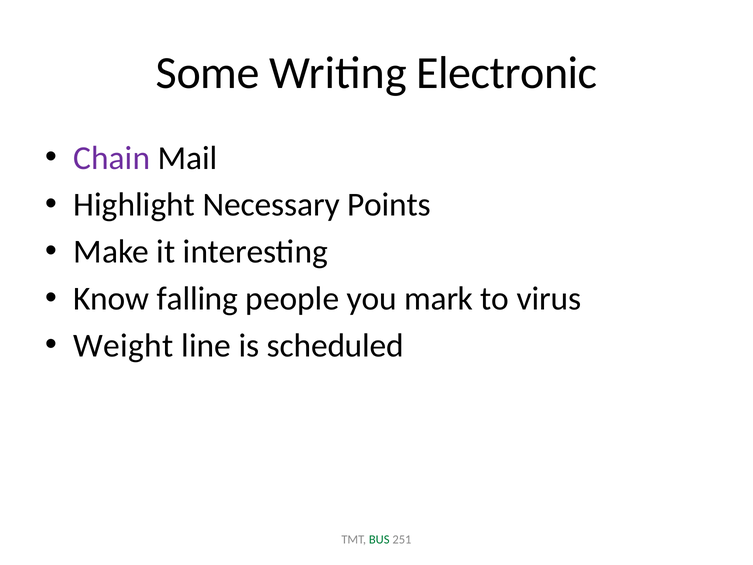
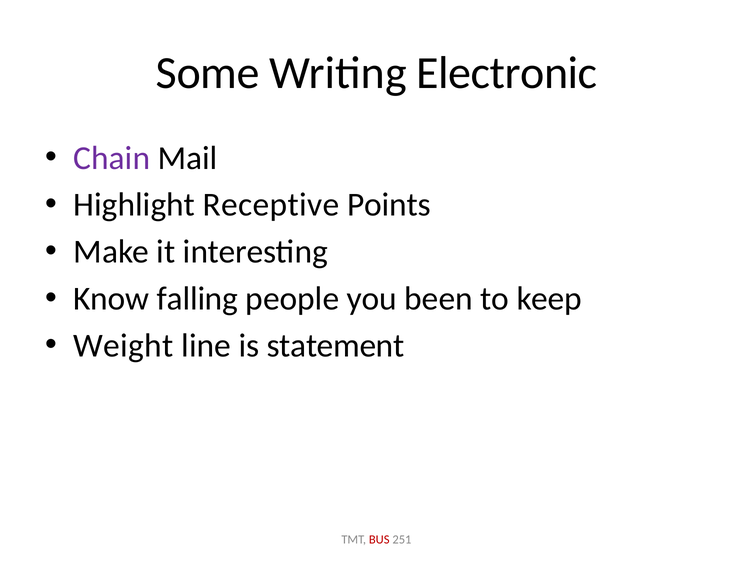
Necessary: Necessary -> Receptive (271, 205)
mark: mark -> been (439, 299)
virus: virus -> keep (549, 299)
scheduled: scheduled -> statement (335, 345)
BUS colour: green -> red (379, 539)
